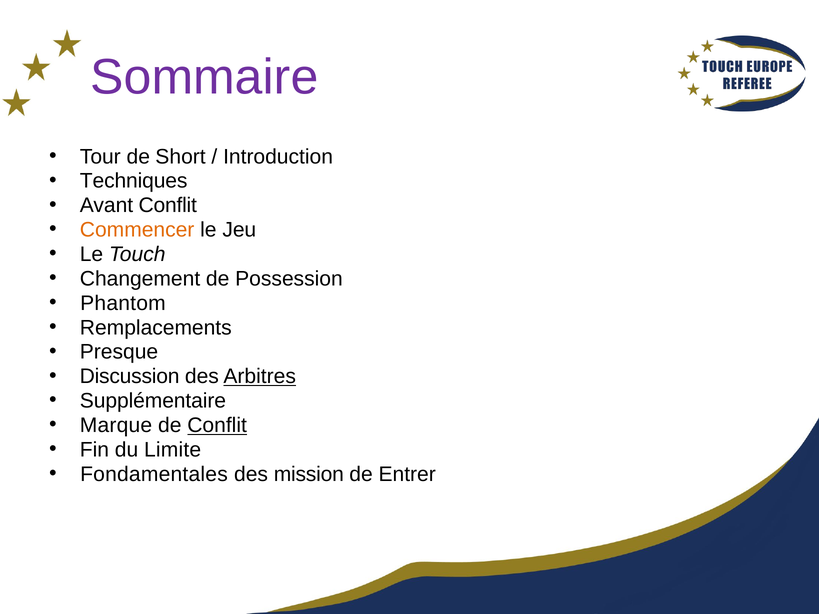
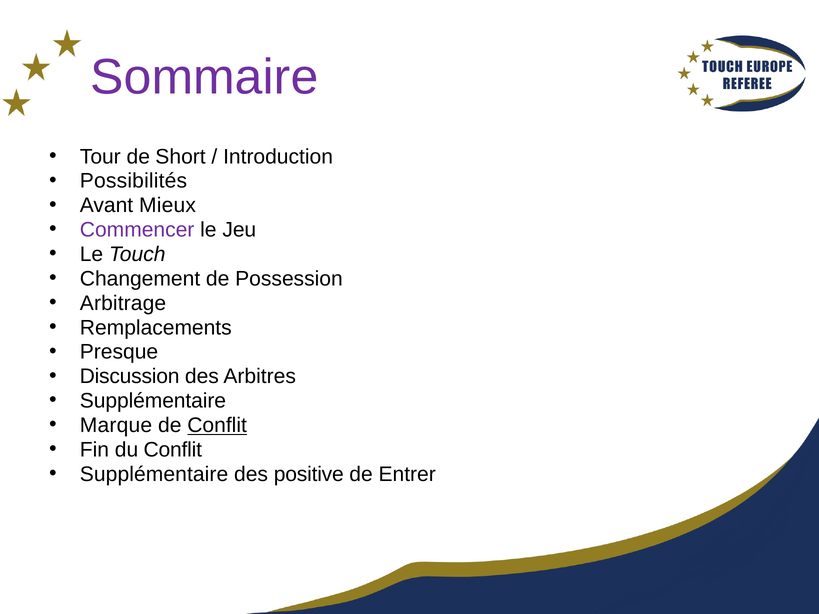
Techniques: Techniques -> Possibilités (133, 181)
Avant Conflit: Conflit -> Mieux (168, 206)
Commencer colour: orange -> purple (137, 230)
Phantom: Phantom -> Arbitrage (123, 303)
Arbitres underline: present -> none (260, 377)
du Limite: Limite -> Conflit (173, 450)
Fondamentales: Fondamentales -> Supplémentaire (154, 474)
mission: mission -> positive (309, 474)
